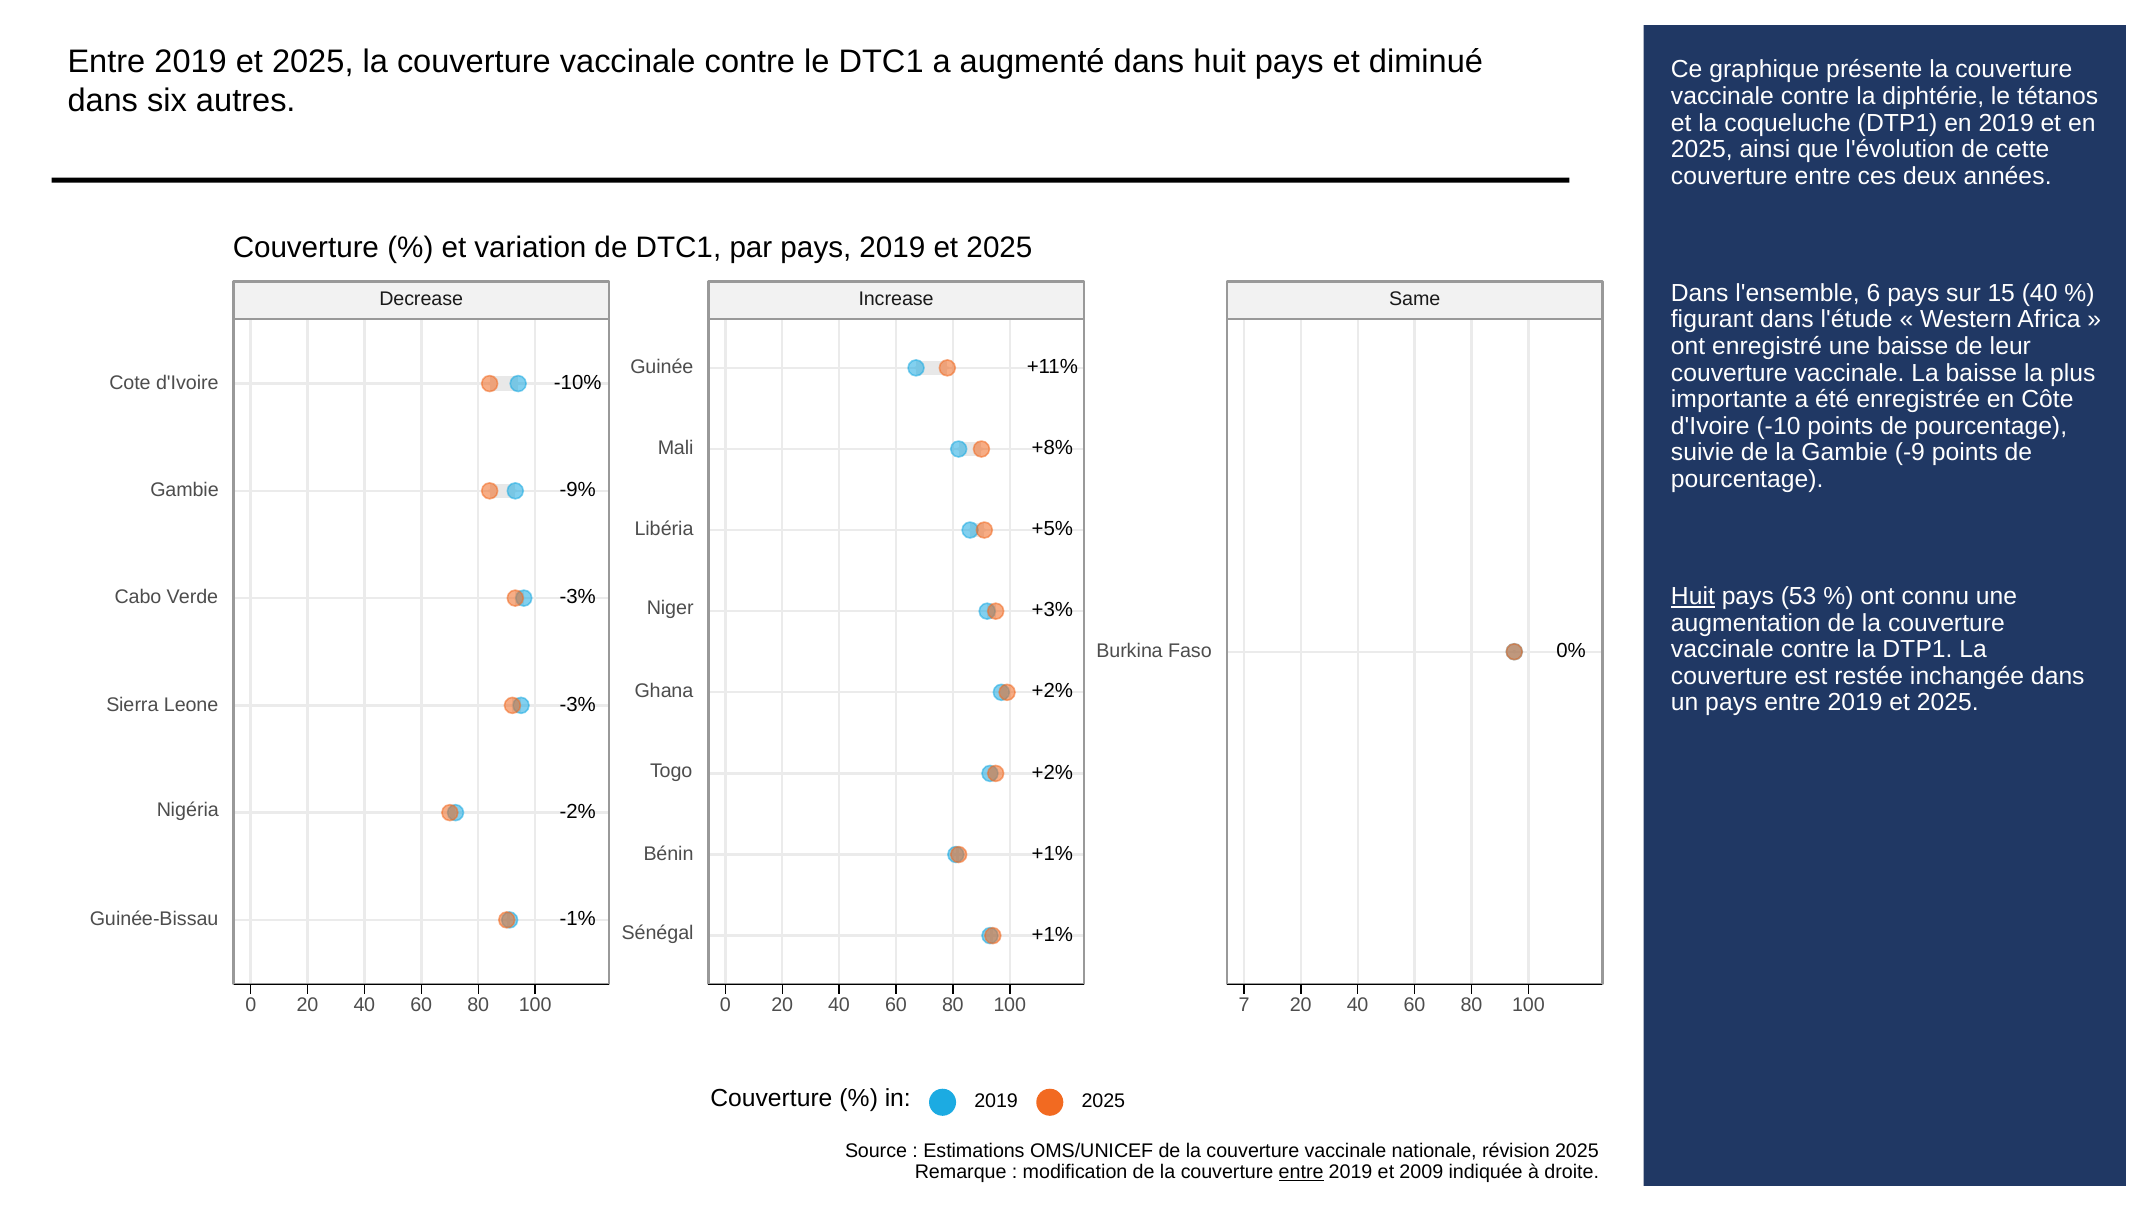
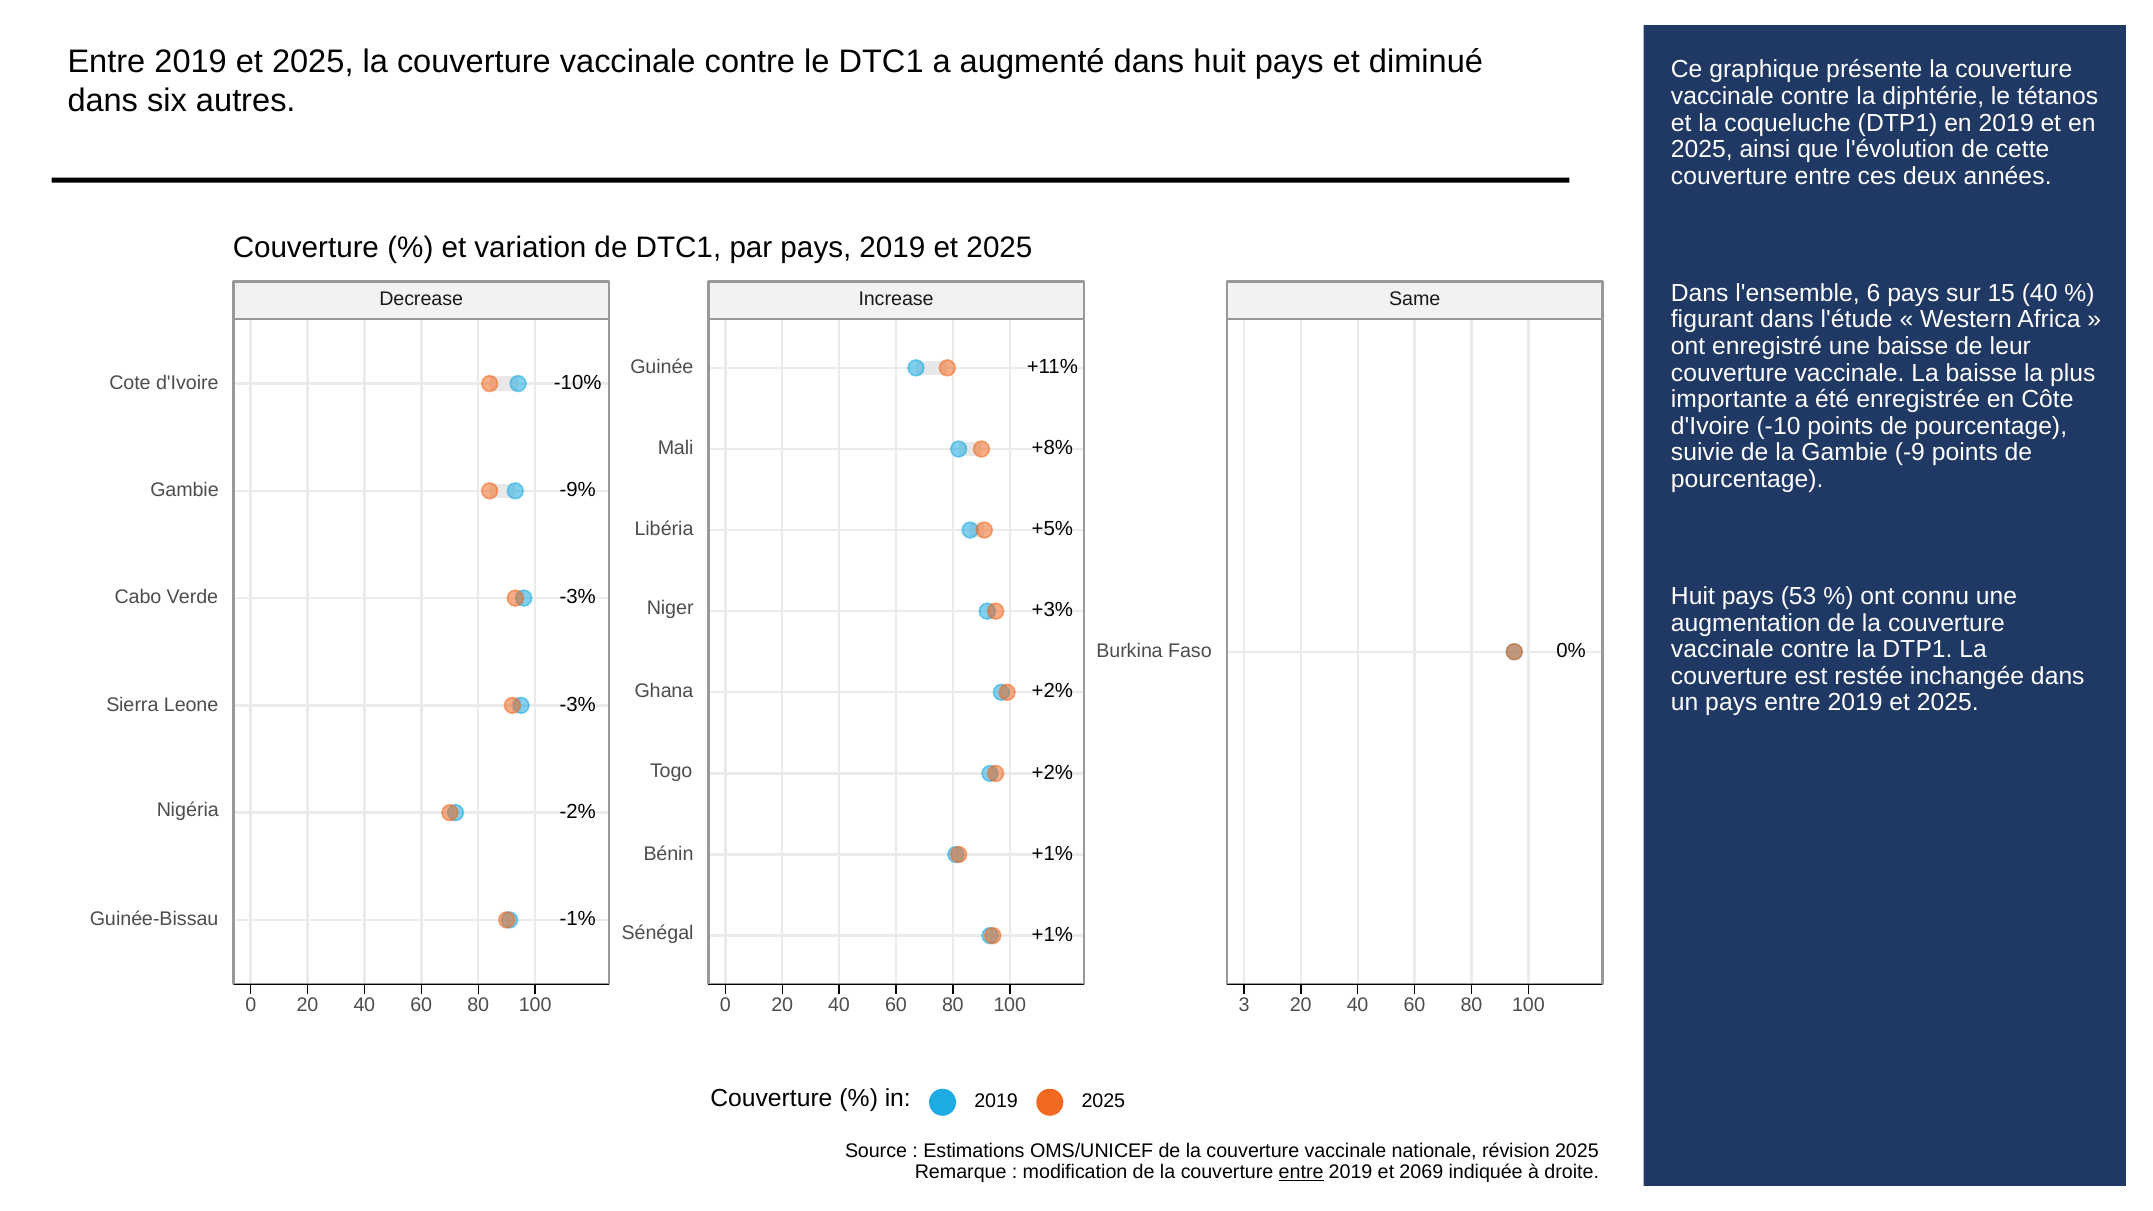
Huit underline: present -> none (1693, 596)
7: 7 -> 3 (1244, 1005)
2009: 2009 -> 2069 (1421, 1172)
